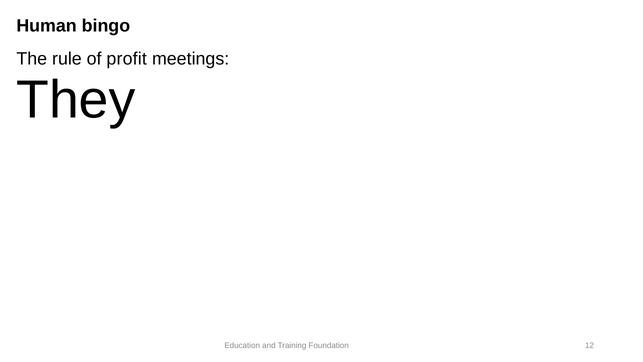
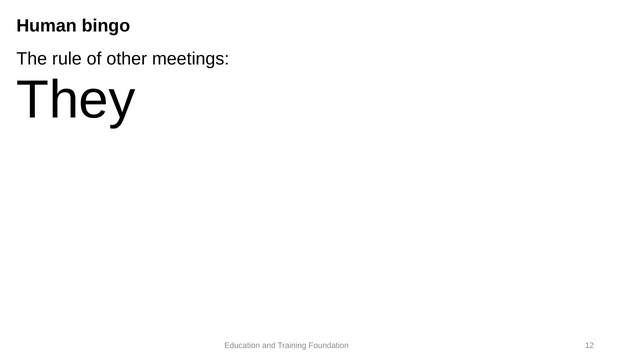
profit: profit -> other (127, 59)
